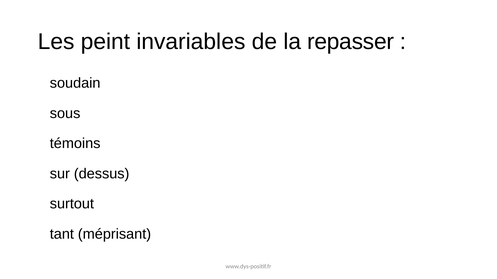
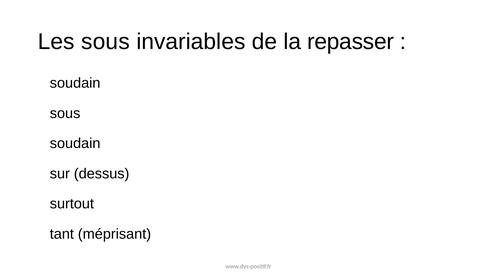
Les peint: peint -> sous (105, 42)
témoins: témoins -> soudain (75, 144)
